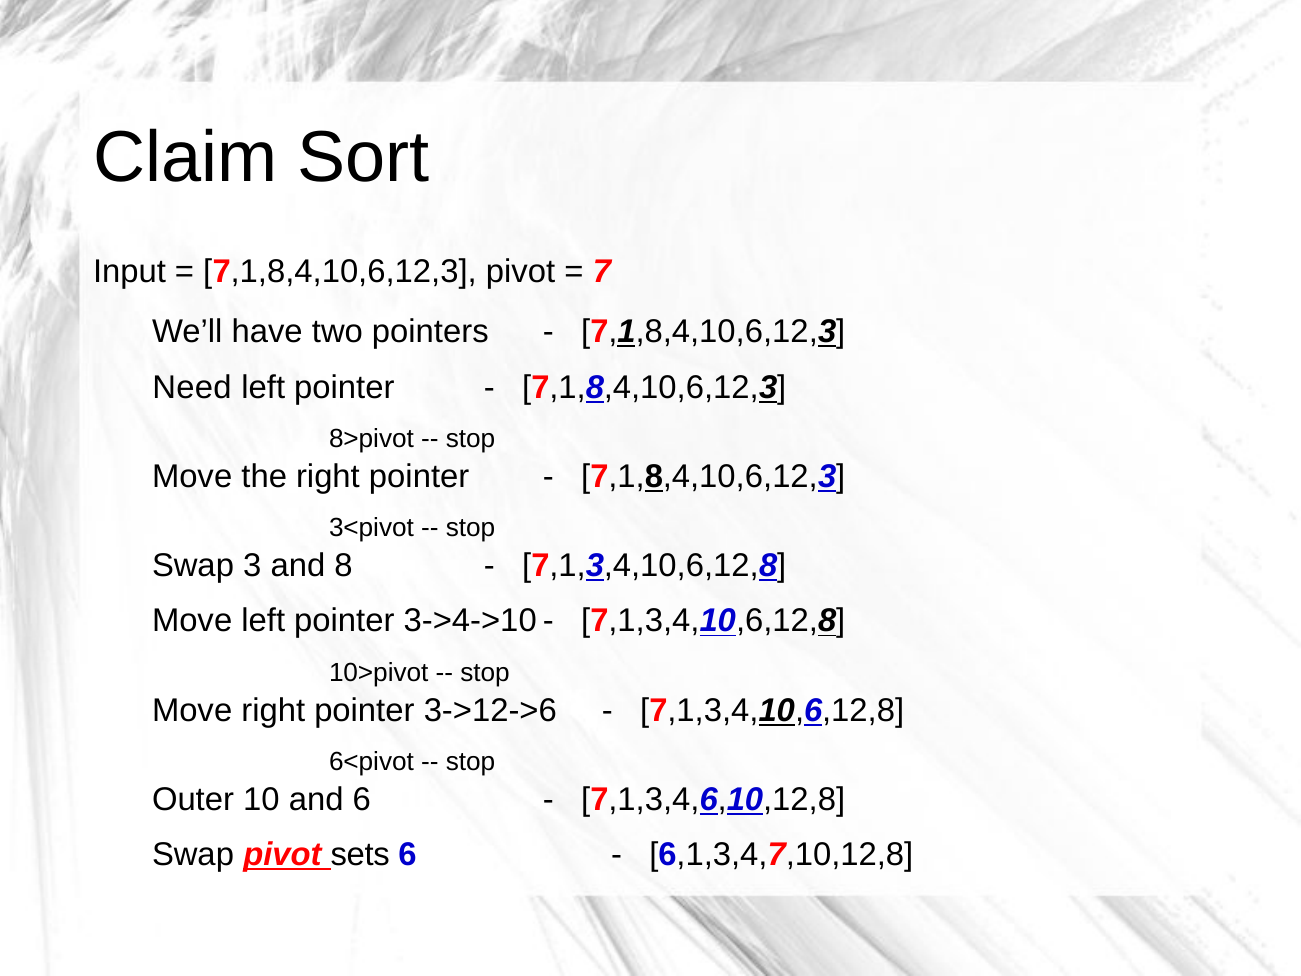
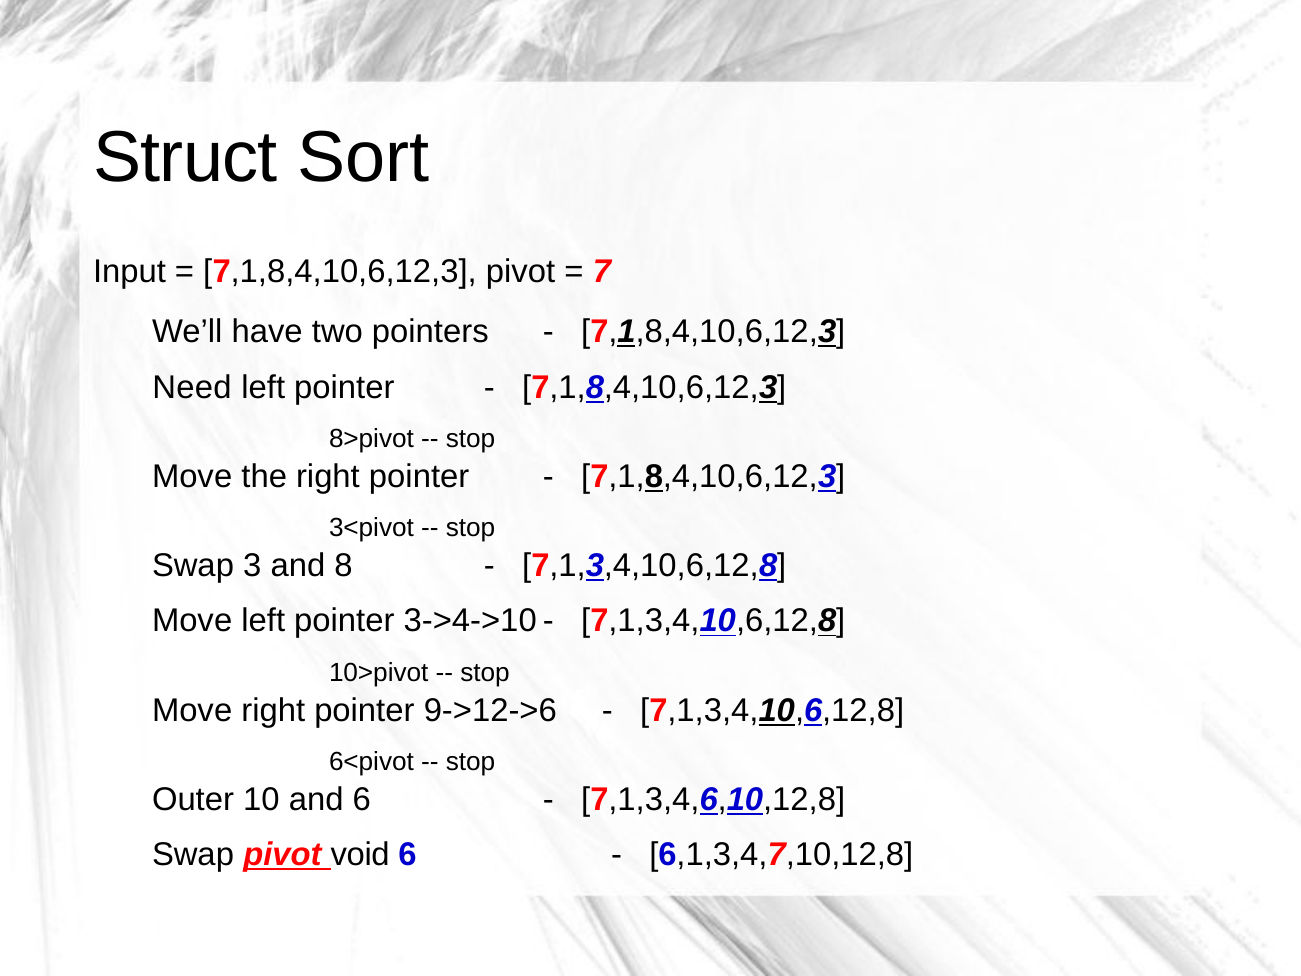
Claim: Claim -> Struct (185, 157)
3->12->6: 3->12->6 -> 9->12->6 (490, 710)
sets: sets -> void (360, 855)
